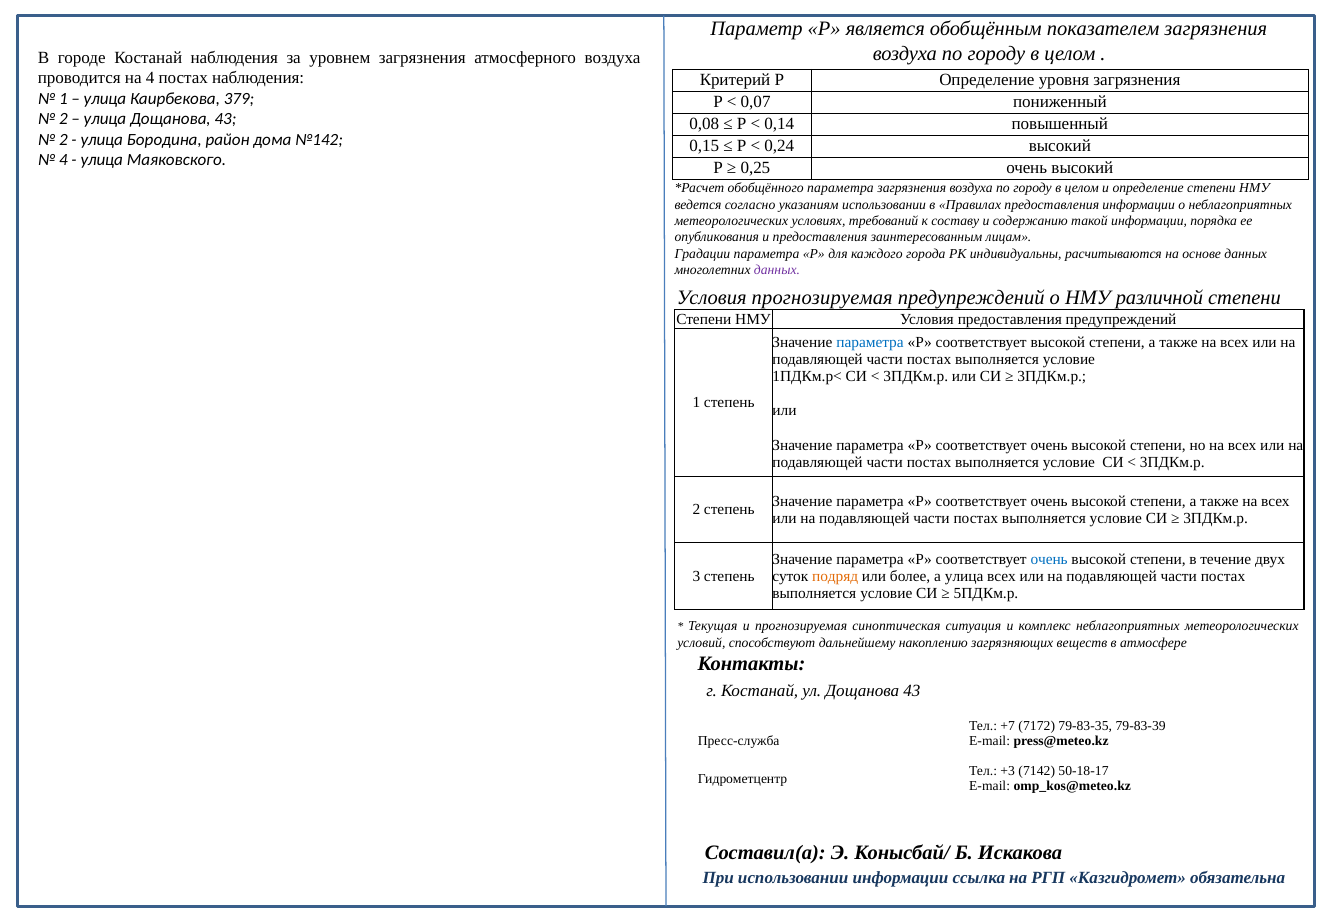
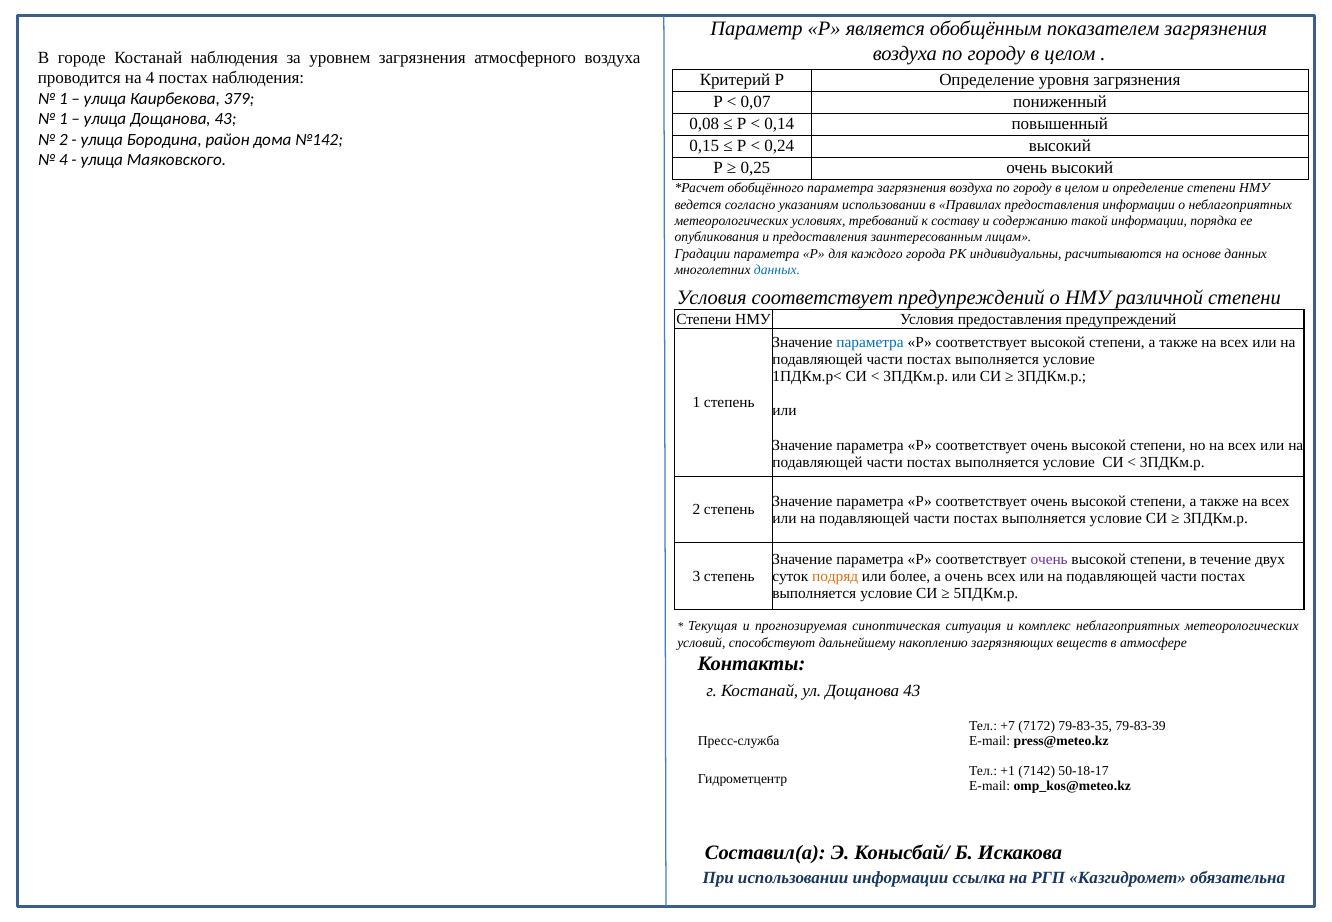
2: 2 -> 1 (63, 119)
данных colour: purple -> blue (777, 270)
Условия прогнозируемая: прогнозируемая -> соответствует (822, 297)
очень colour: blue -> purple (1049, 559)
а улица: улица -> очень (964, 576)
+3: +3 -> +1 (1008, 771)
